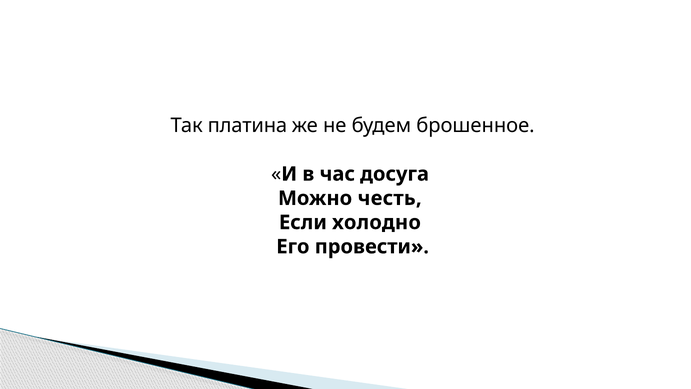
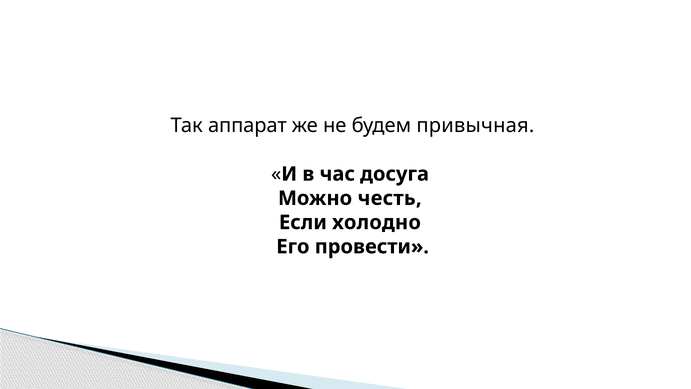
платина: платина -> аппарат (247, 126)
брошенное: брошенное -> привычная (475, 126)
